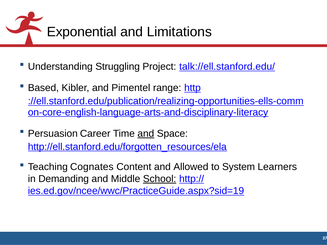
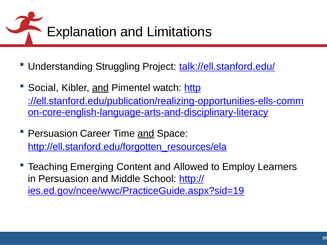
Exponential: Exponential -> Explanation (82, 32)
Based: Based -> Social (43, 88)
and underline: none -> present (100, 88)
range: range -> watch (167, 88)
Cognates: Cognates -> Emerging (92, 167)
System: System -> Employ (239, 167)
in Demanding: Demanding -> Persuasion (64, 179)
School underline: present -> none (160, 179)
